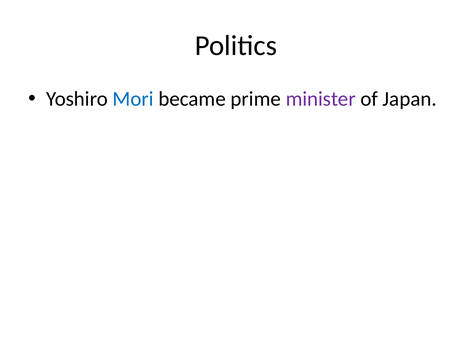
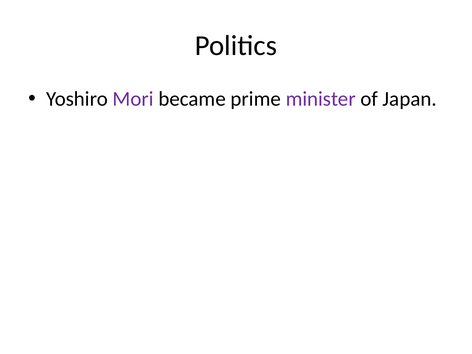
Mori colour: blue -> purple (133, 99)
